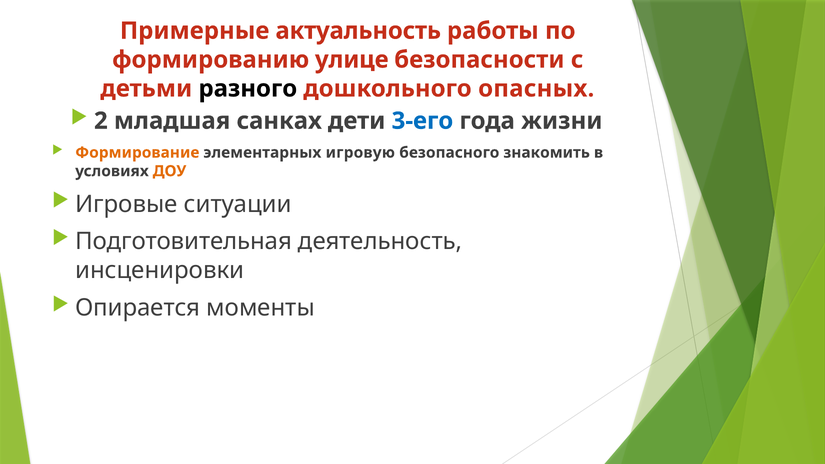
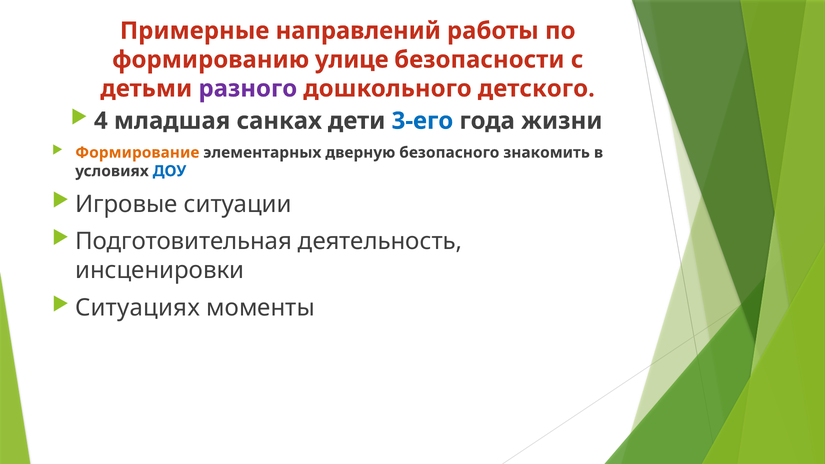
актуальность: актуальность -> направлений (358, 31)
разного colour: black -> purple (248, 89)
опасных: опасных -> детского (536, 89)
2: 2 -> 4 (101, 121)
игровую: игровую -> дверную (360, 153)
ДОУ colour: orange -> blue (169, 171)
Опирается: Опирается -> Ситуациях (138, 308)
